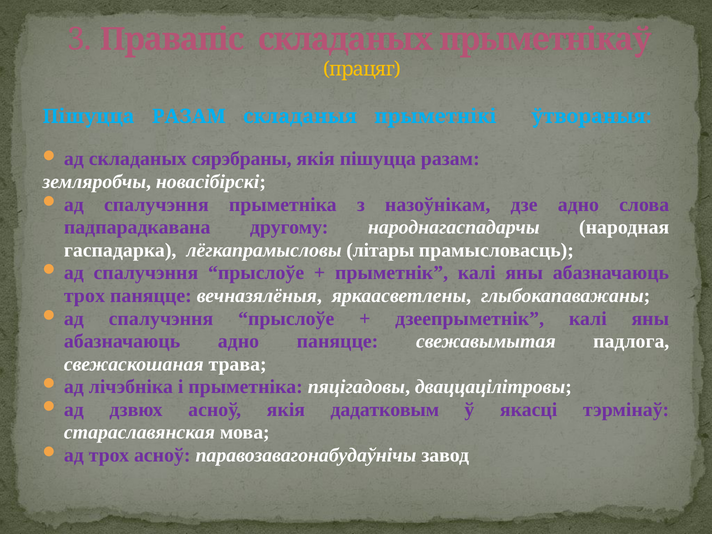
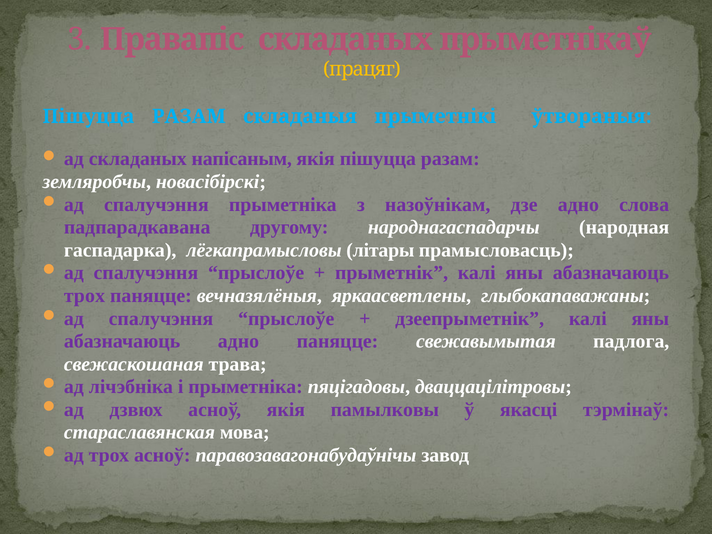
сярэбраны: сярэбраны -> напісаным (242, 159)
дадатковым: дадатковым -> памылковы (385, 410)
